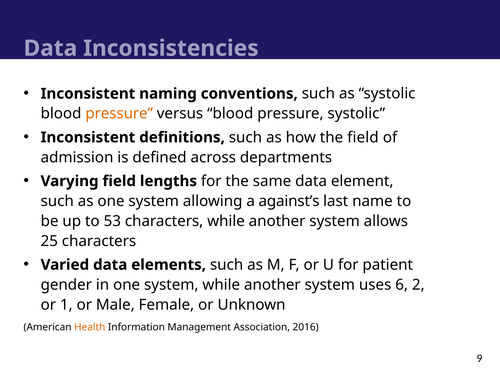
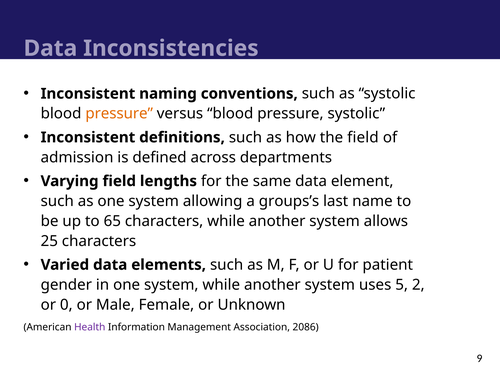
against’s: against’s -> groups’s (289, 201)
53: 53 -> 65 (112, 221)
6: 6 -> 5 (402, 285)
1: 1 -> 0 (66, 305)
Health colour: orange -> purple (90, 327)
2016: 2016 -> 2086 (306, 327)
